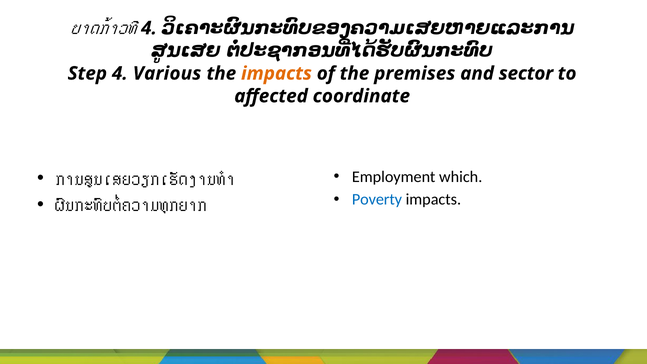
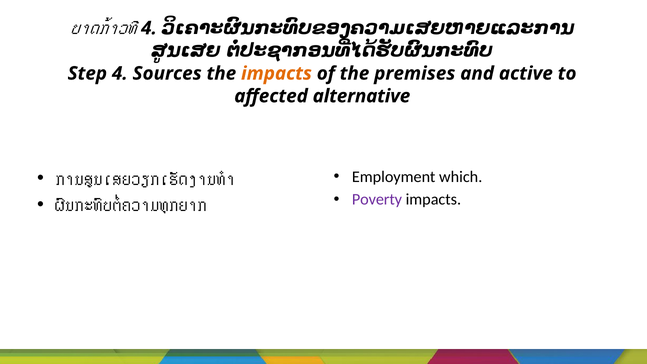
Various: Various -> Sources (167, 73)
sector: sector -> active (526, 73)
coordinate: coordinate -> alternative (361, 96)
Poverty colour: blue -> purple (377, 200)
